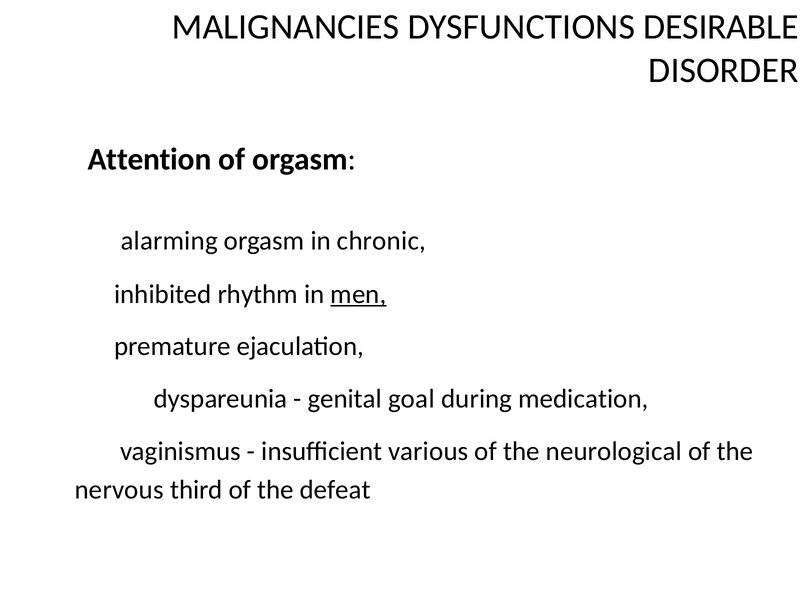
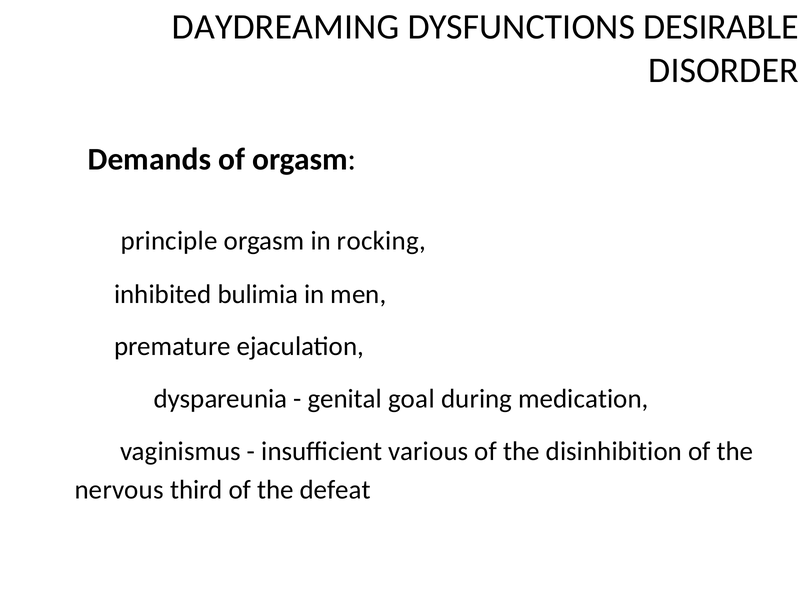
MALIGNANCIES: MALIGNANCIES -> DAYDREAMING (286, 27)
Attention: Attention -> Demands (149, 159)
alarming: alarming -> principle (169, 241)
chronic: chronic -> rocking (381, 241)
rhythm: rhythm -> bulimia (258, 294)
men underline: present -> none (358, 294)
neurological: neurological -> disinhibition (614, 451)
